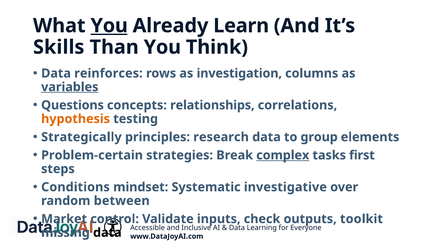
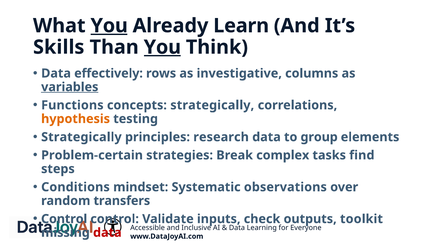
You underline: none -> present (162, 47)
reinforces: reinforces -> effectively (109, 73)
investigation: investigation -> investigative (239, 73)
Questions: Questions -> Functions (72, 105)
concepts relationships: relationships -> strategically (212, 105)
complex underline: present -> none (283, 155)
first: first -> find (362, 155)
investigative: investigative -> observations (285, 187)
between: between -> transfers (122, 200)
Market: Market -> Control (64, 219)
data colour: black -> red (107, 232)
